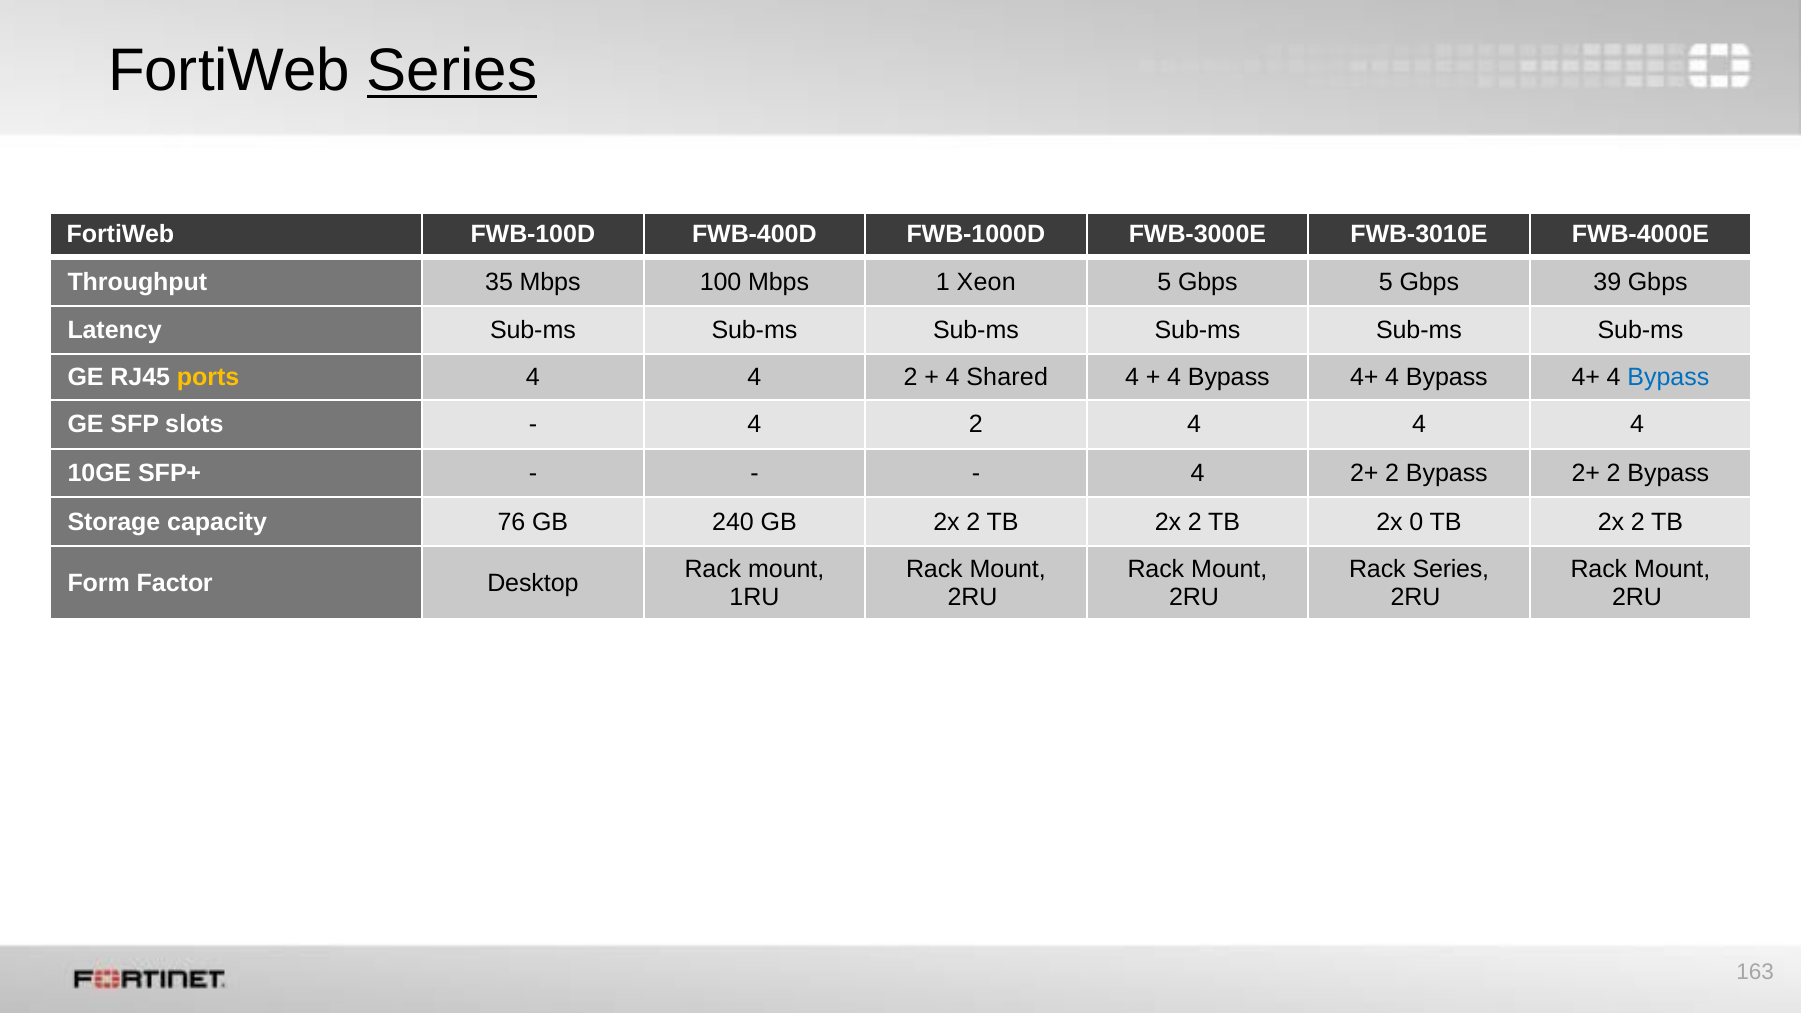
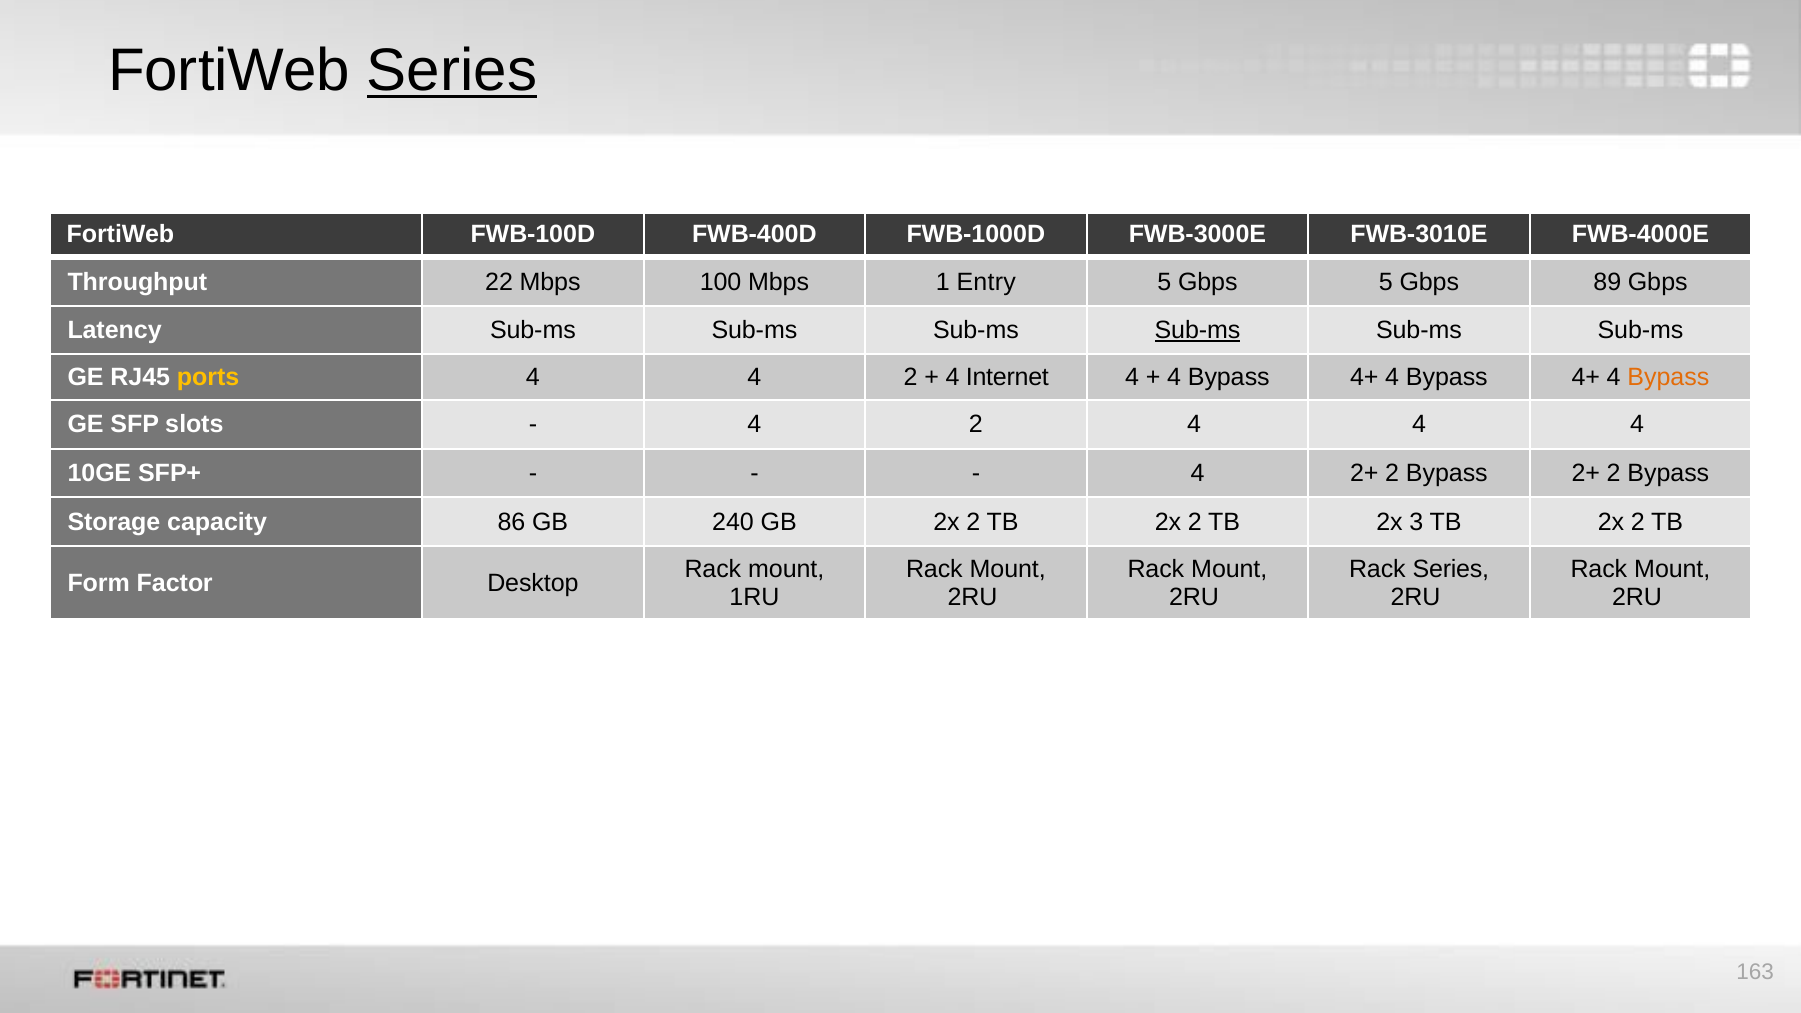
35: 35 -> 22 (499, 282)
Xeon: Xeon -> Entry (986, 282)
39: 39 -> 89 (1607, 282)
Sub-ms underline: none -> present (1198, 330)
Shared: Shared -> Internet (1007, 378)
Bypass colour: blue -> orange (1668, 378)
76: 76 -> 86 (512, 522)
0: 0 -> 3 (1416, 522)
